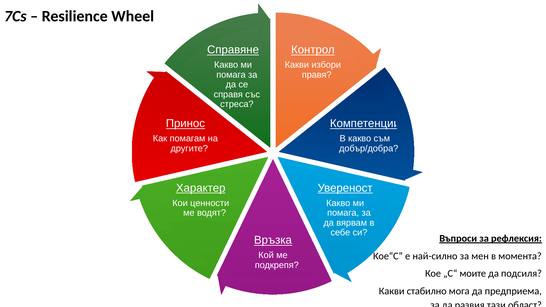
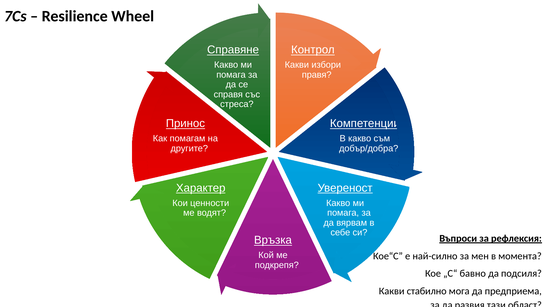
моите: моите -> бавно (473, 274)
